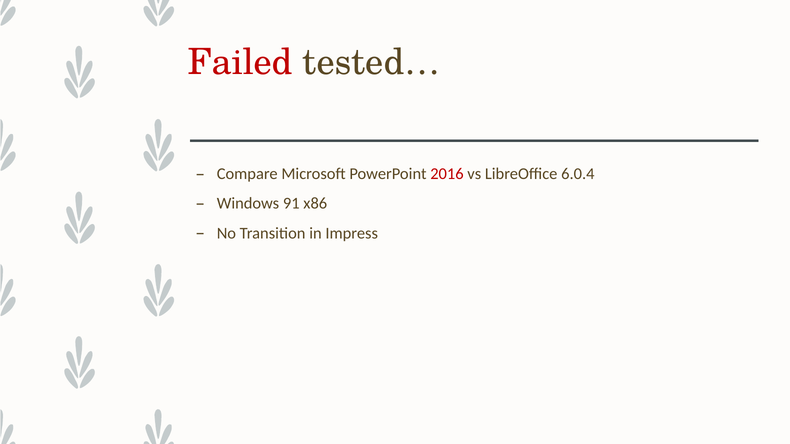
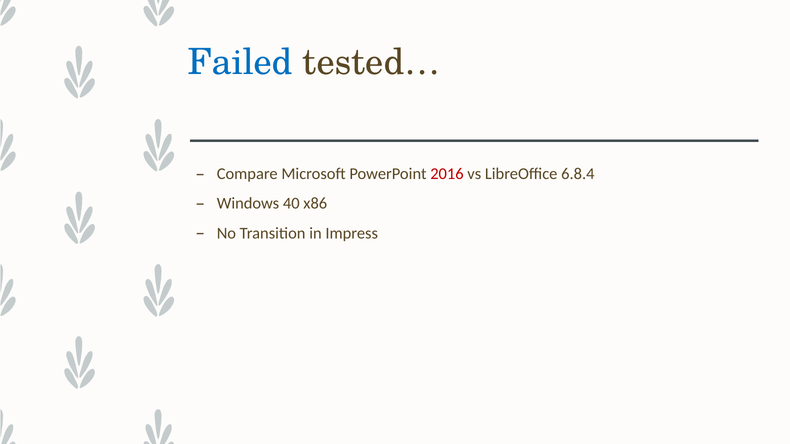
Failed colour: red -> blue (240, 62)
6.0.4: 6.0.4 -> 6.8.4 (578, 174)
91: 91 -> 40 (291, 204)
